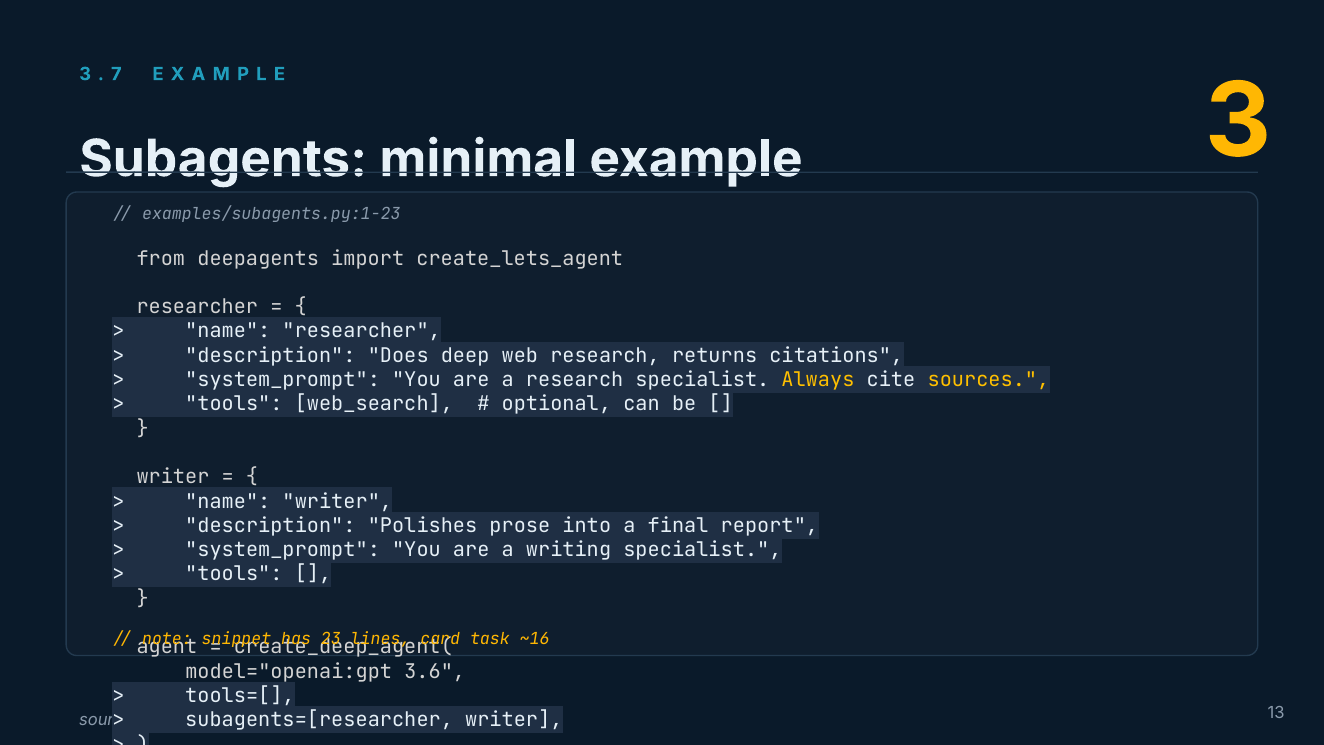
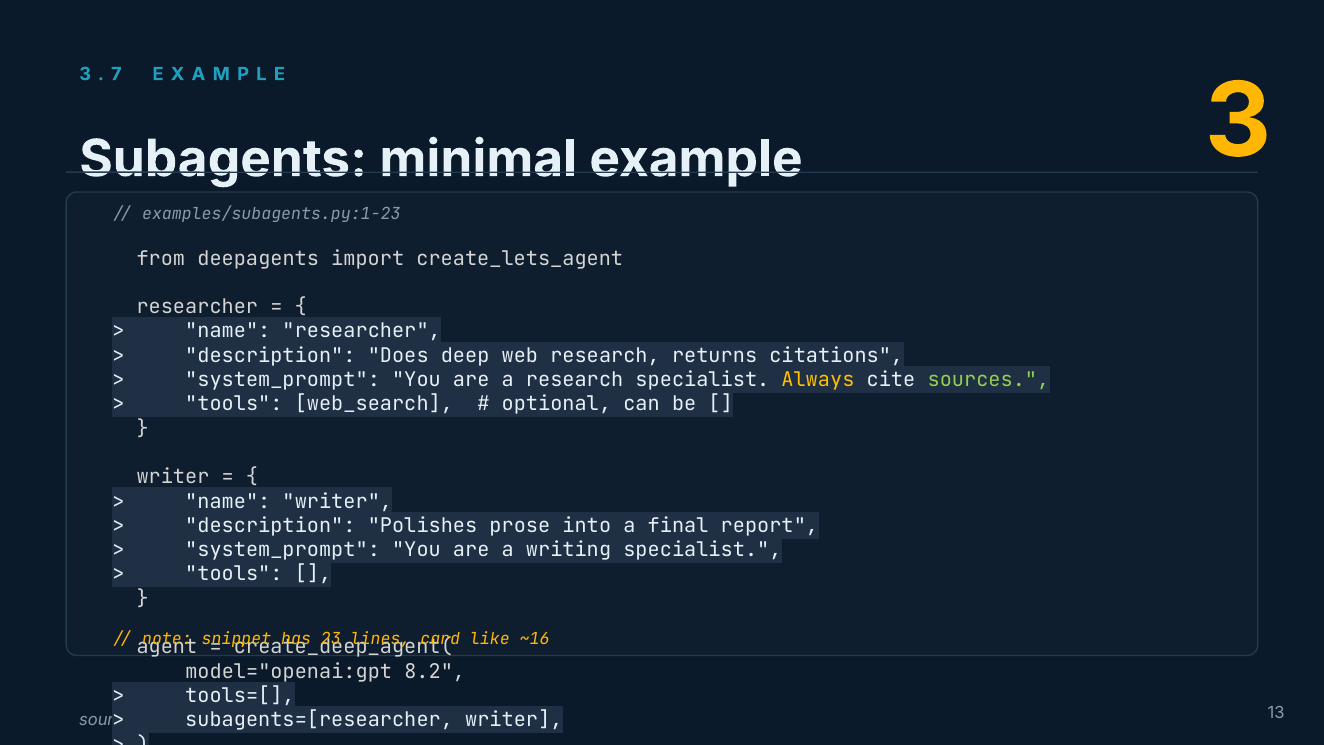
sources colour: yellow -> light green (988, 380)
task: task -> like (490, 639)
model="openai:gpt-3.6: model="openai:gpt-3.6 -> model="openai:gpt-8.2 (325, 671)
